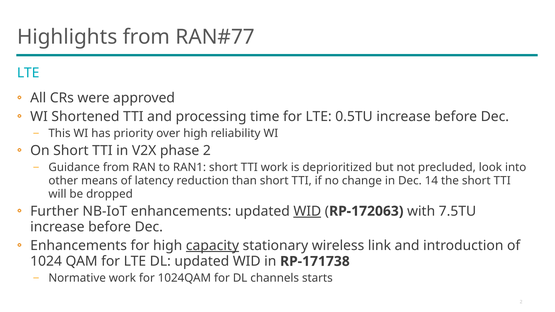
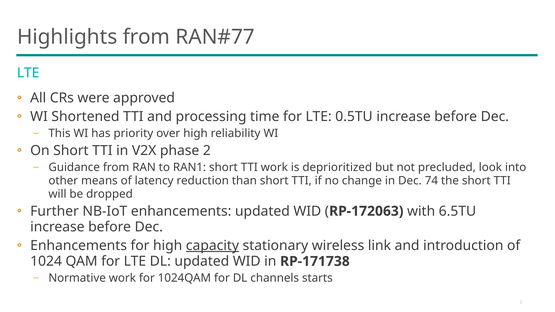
14: 14 -> 74 (431, 181)
WID underline: present -> none (307, 211)
7.5TU: 7.5TU -> 6.5TU (457, 211)
